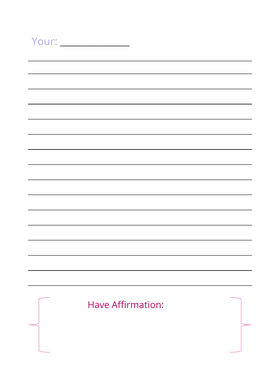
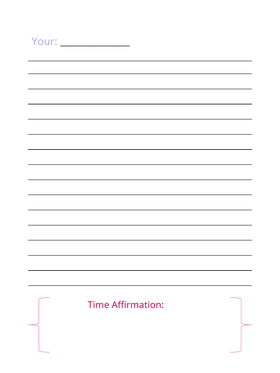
Have: Have -> Time (98, 305)
